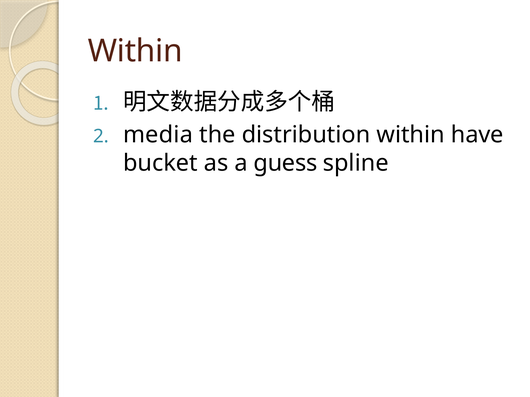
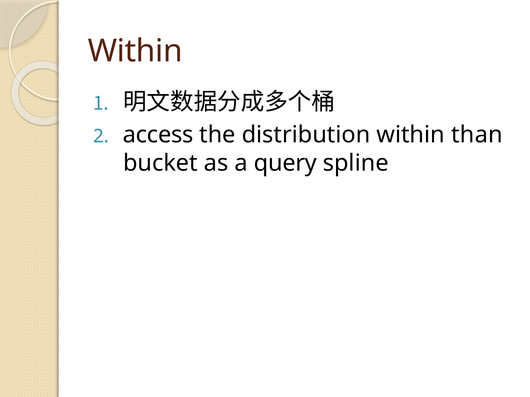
media: media -> access (158, 135)
have: have -> than (477, 135)
guess: guess -> query (285, 163)
